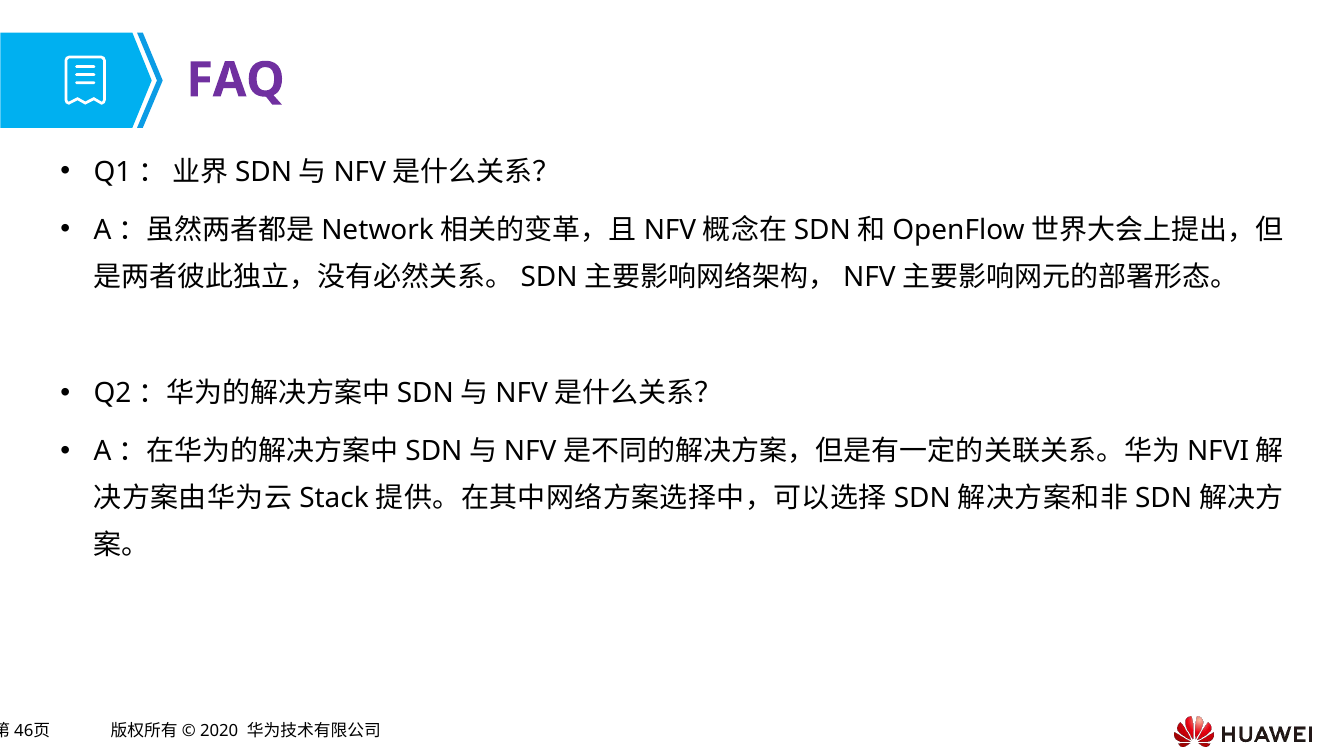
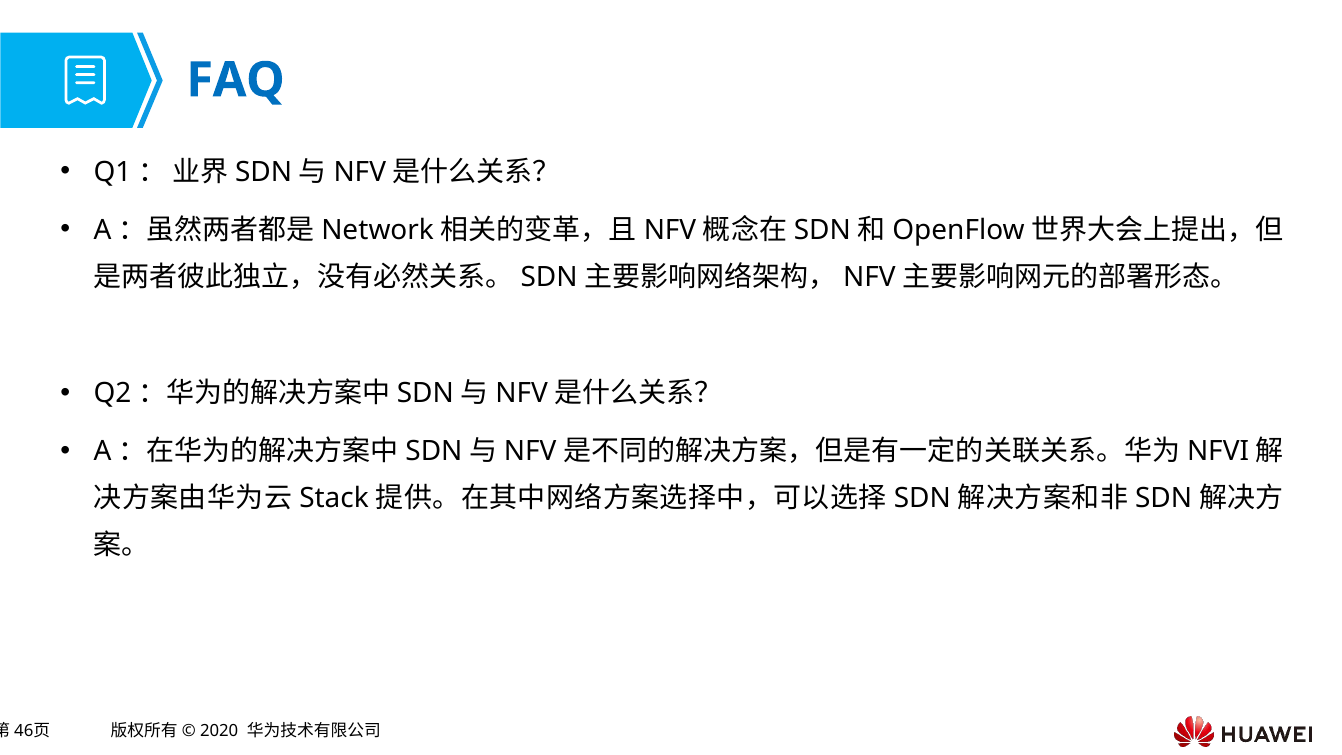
FAQ colour: purple -> blue (236, 80)
